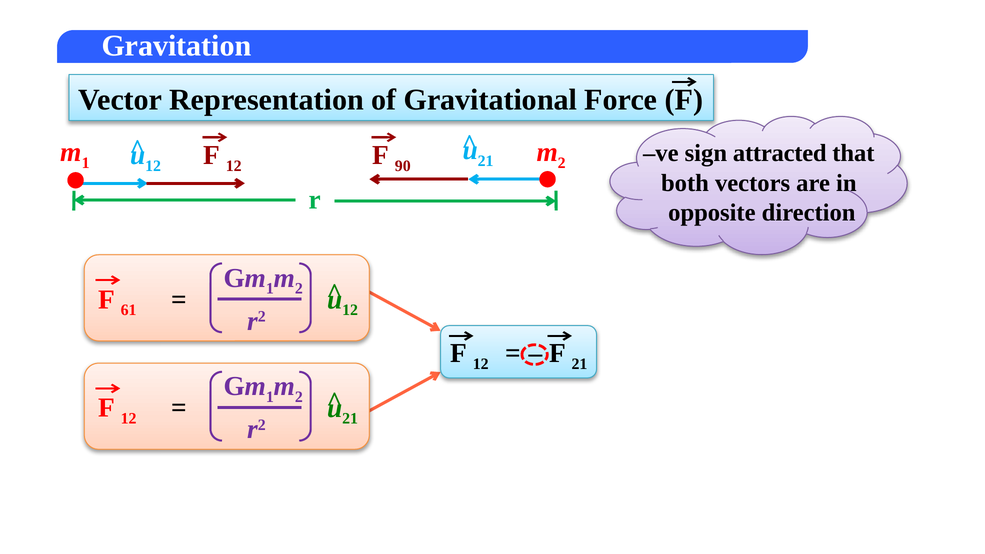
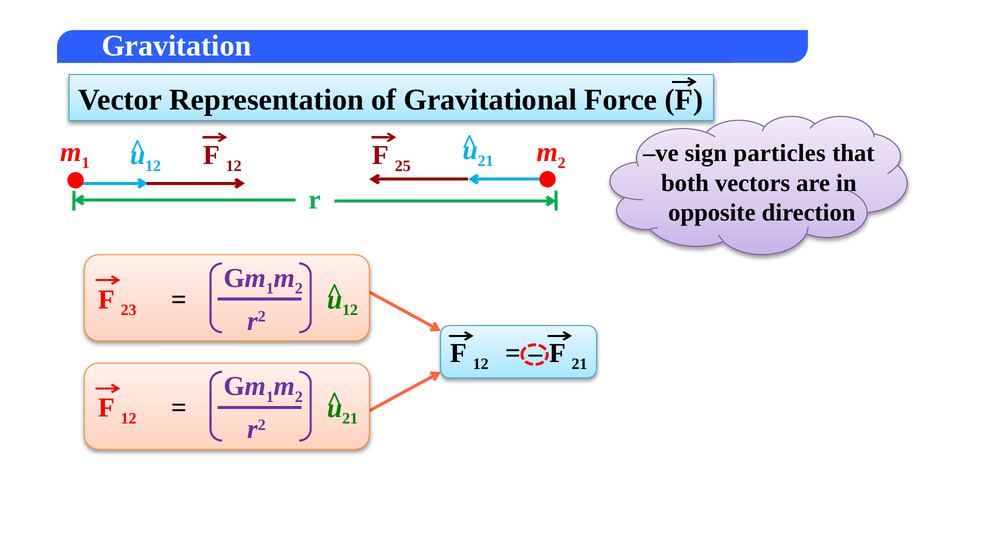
attracted: attracted -> particles (780, 153)
90: 90 -> 25 (403, 166)
61: 61 -> 23 (129, 310)
